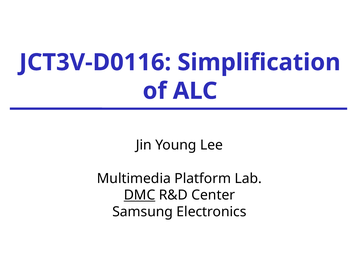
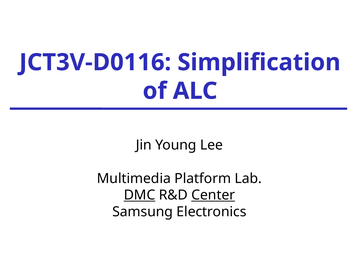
Center underline: none -> present (213, 195)
